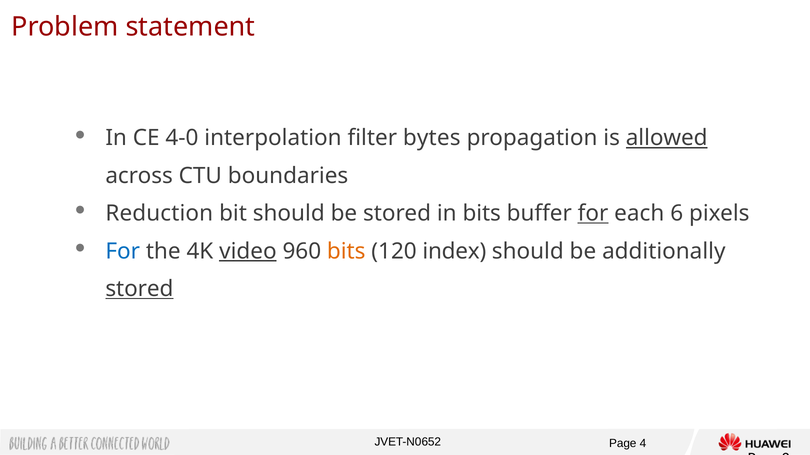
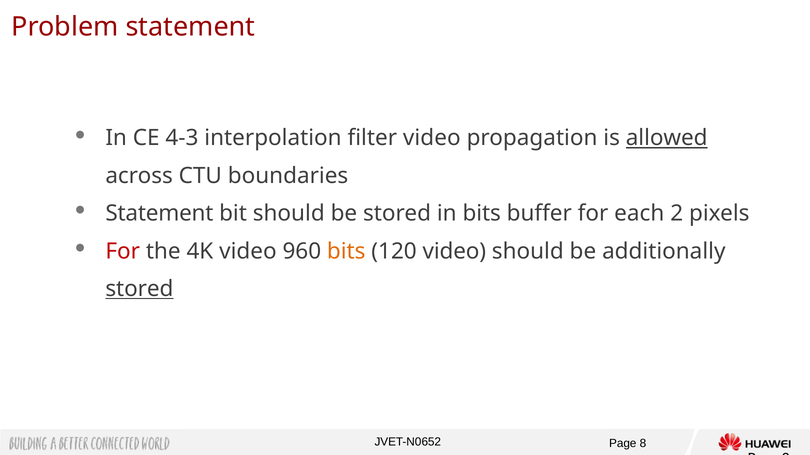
4-0: 4-0 -> 4-3 (182, 138)
filter bytes: bytes -> video (432, 138)
Reduction: Reduction -> Statement (159, 214)
for underline: present -> none (593, 214)
each 6: 6 -> 2 (677, 214)
For colour: blue -> red (123, 251)
video underline: present -> none (248, 251)
120 index: index -> video (454, 251)
4: 4 -> 8 (643, 444)
